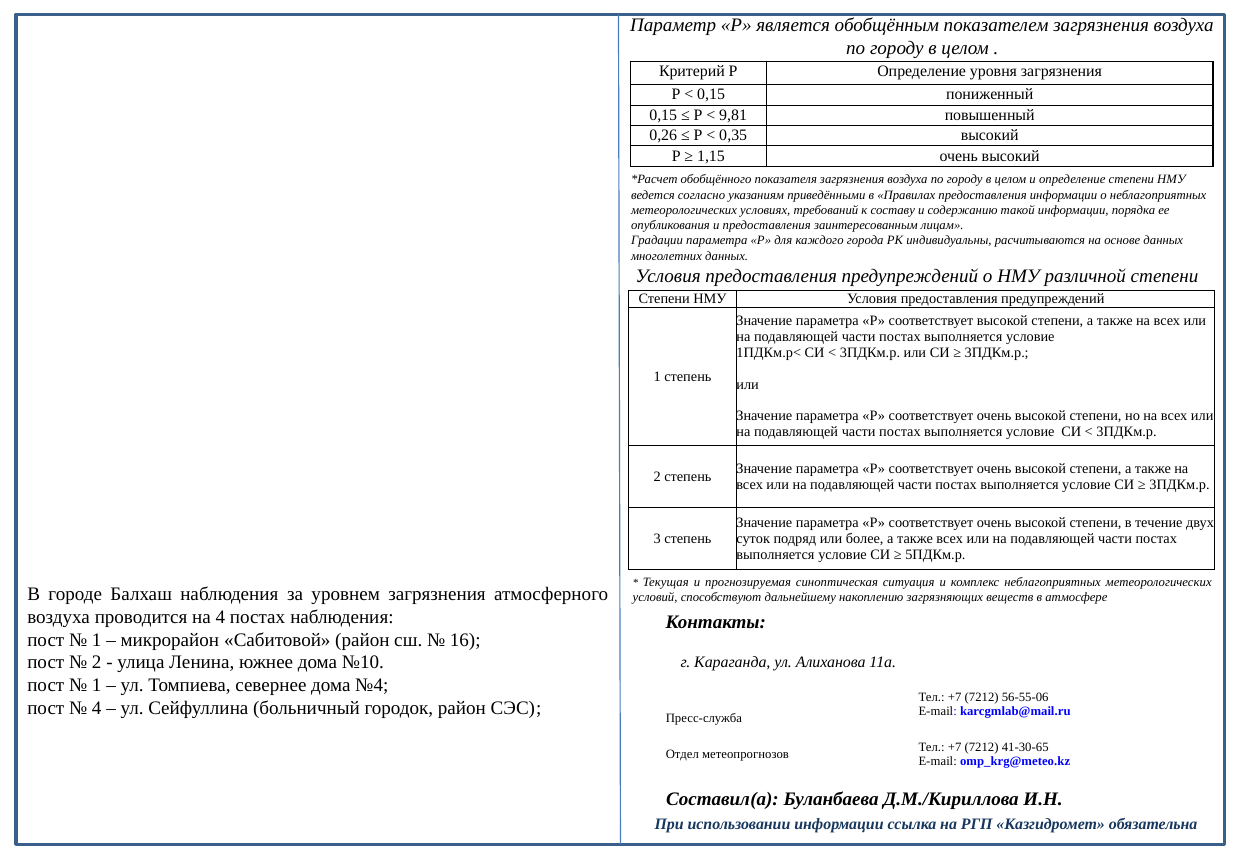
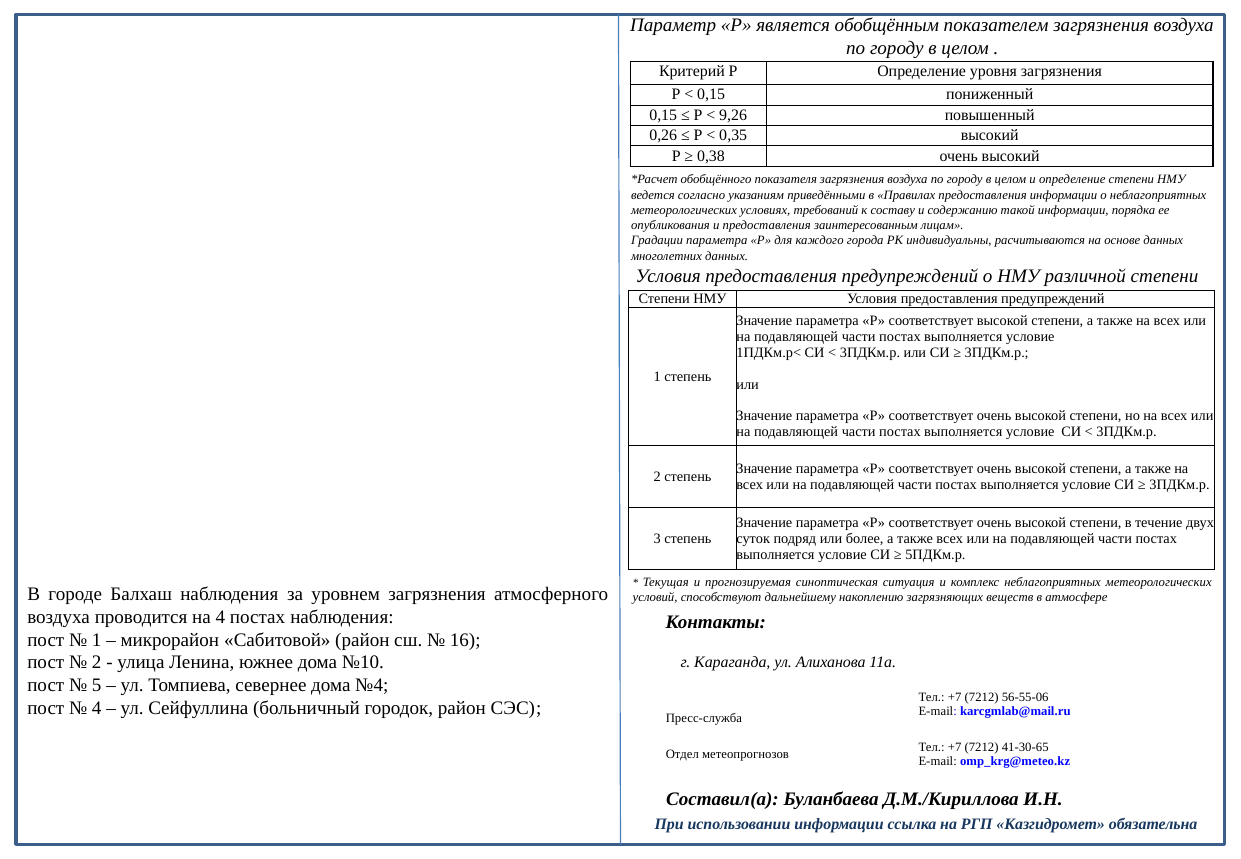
9,81: 9,81 -> 9,26 (733, 115)
1,15: 1,15 -> 0,38 (711, 156)
1: 1 -> 5 (97, 686)
